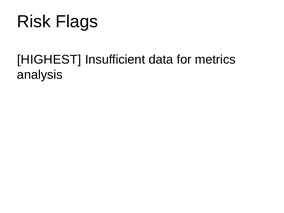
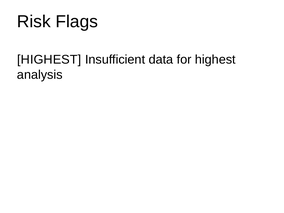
for metrics: metrics -> highest (215, 60)
